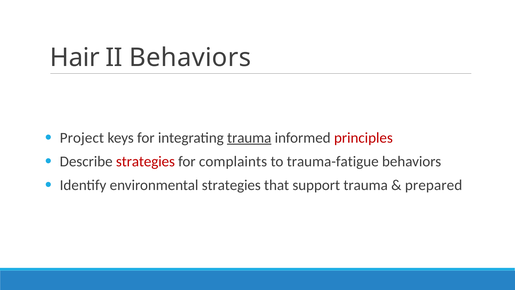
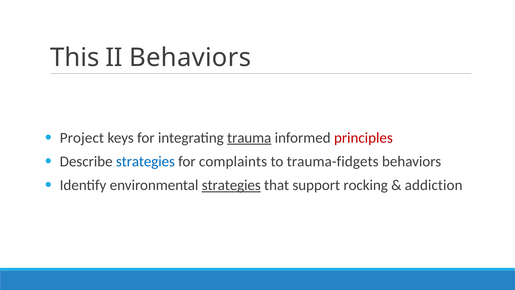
Hair: Hair -> This (75, 58)
strategies colour: red -> blue (145, 161)
trauma-fatigue: trauma-fatigue -> trauma-fidgets (333, 161)
strategies underline: none -> present (231, 185)
support trauma: trauma -> rocking (366, 185)
prepared: prepared -> addiction (434, 185)
